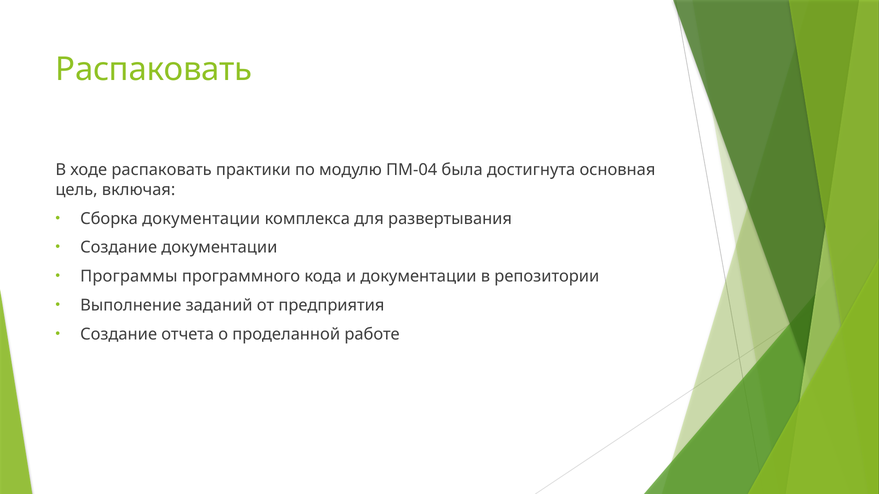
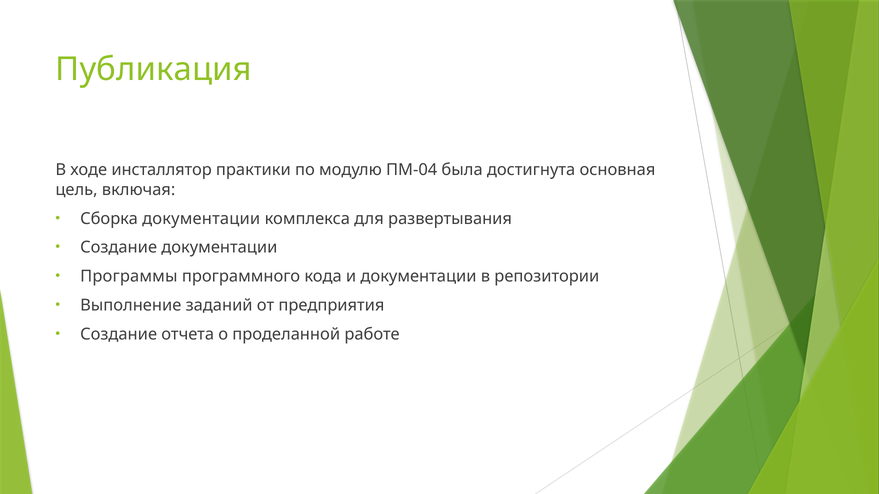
Распаковать: Распаковать -> Публикация (154, 69)
ходе распаковать: распаковать -> инсталлятор (162, 170)
